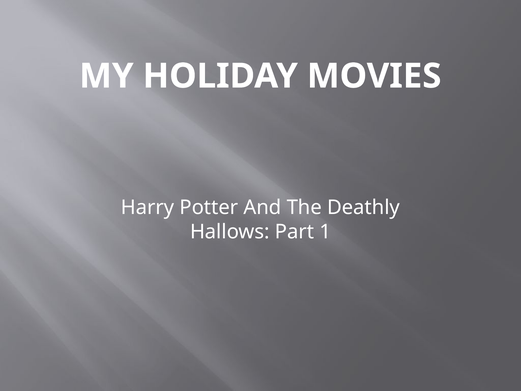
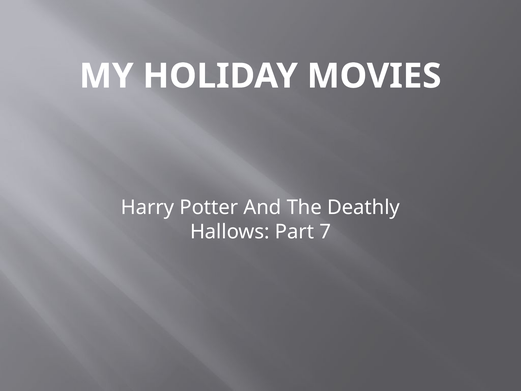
1: 1 -> 7 (325, 232)
